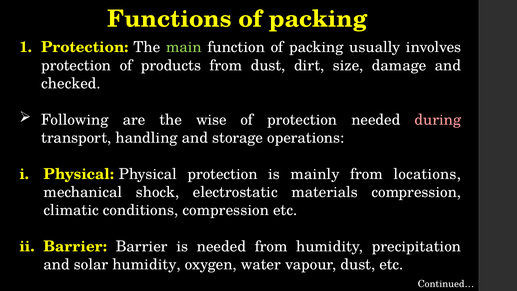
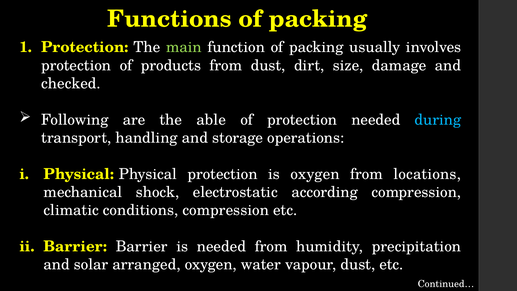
wise: wise -> able (211, 120)
during colour: pink -> light blue (438, 120)
is mainly: mainly -> oxygen (315, 174)
materials: materials -> according (325, 192)
solar humidity: humidity -> arranged (147, 264)
